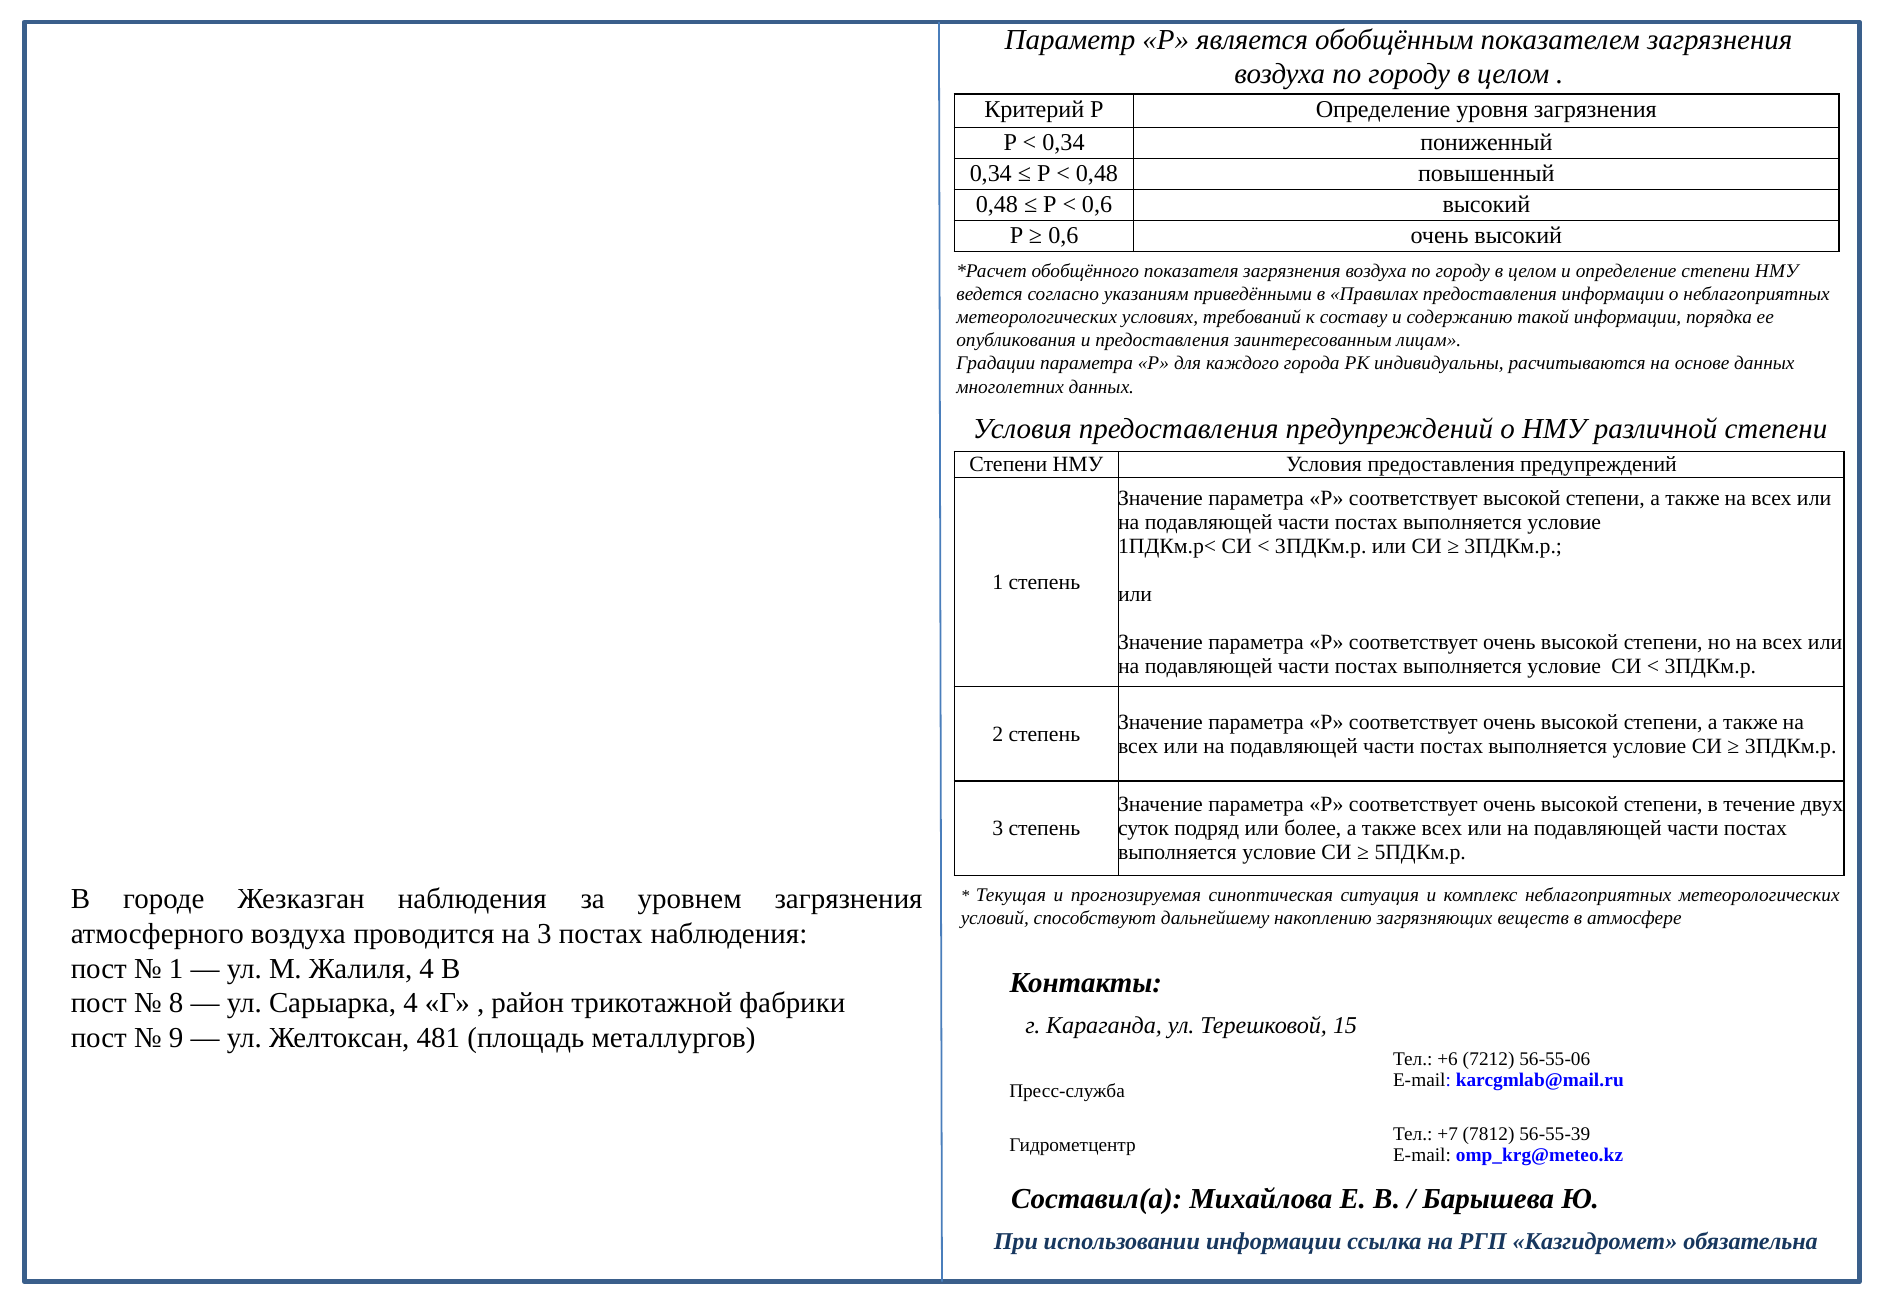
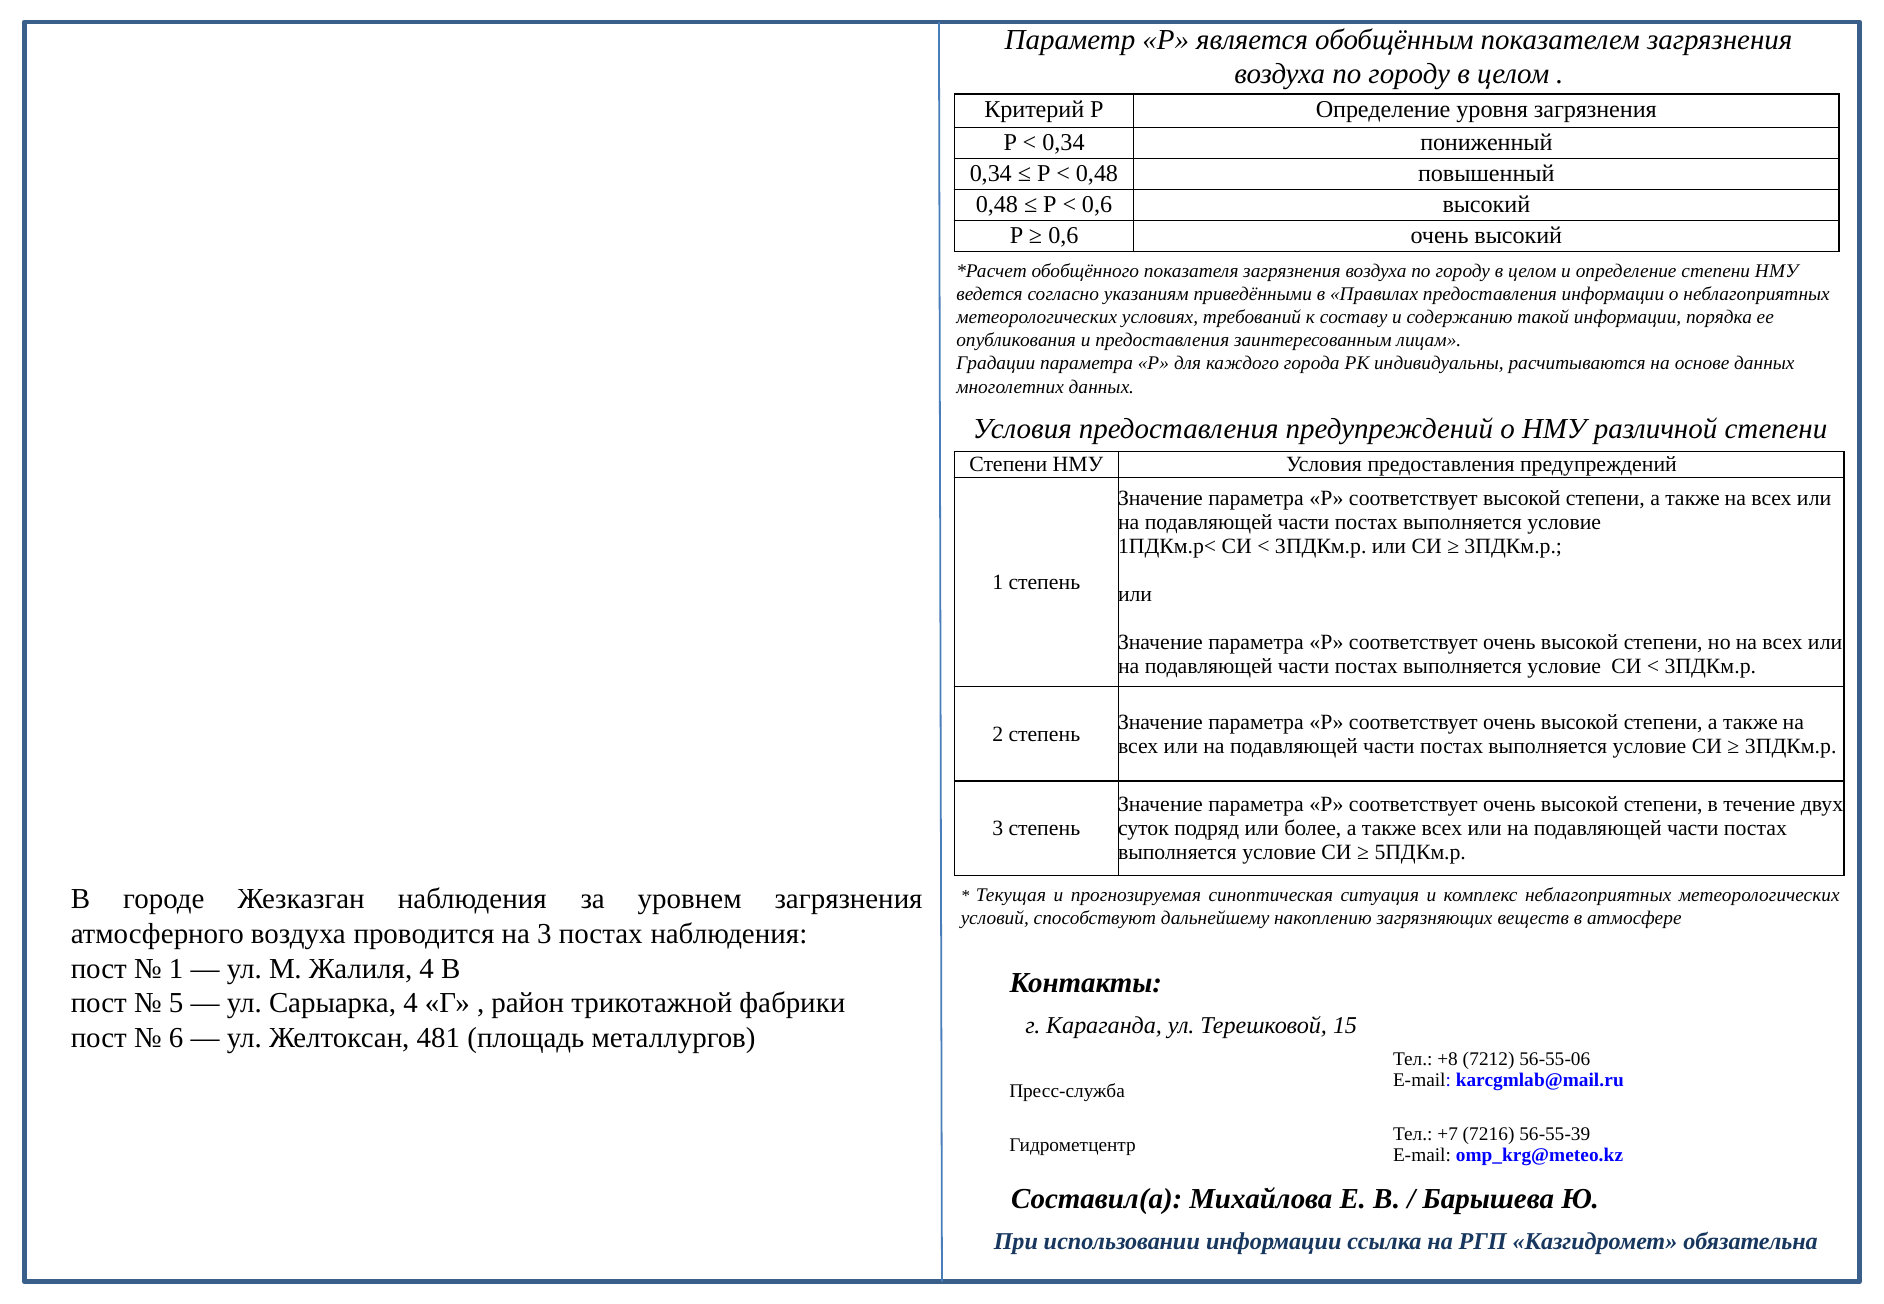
8: 8 -> 5 (176, 1003)
9: 9 -> 6 (176, 1038)
+6: +6 -> +8 (1448, 1059)
7812: 7812 -> 7216 (1489, 1134)
